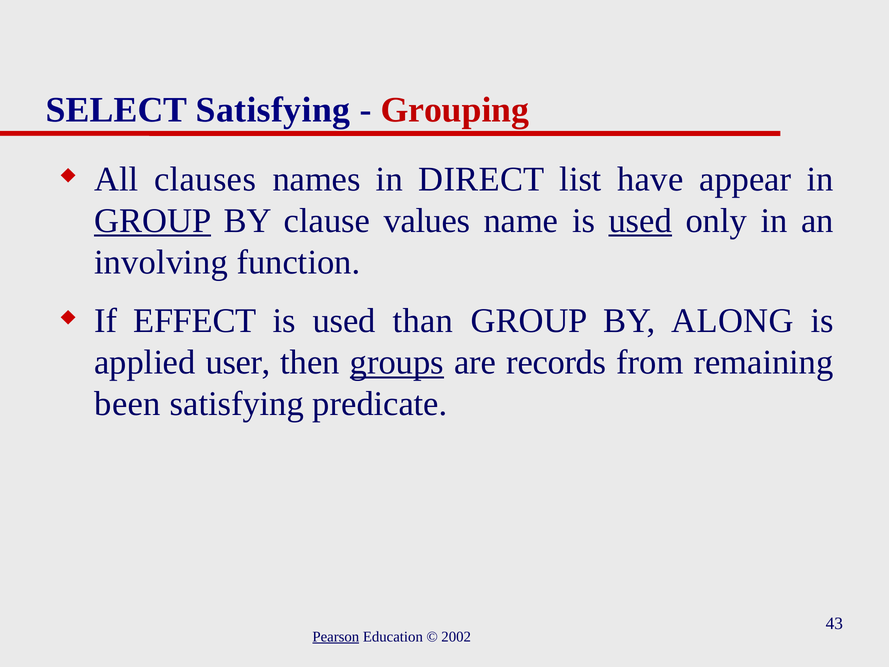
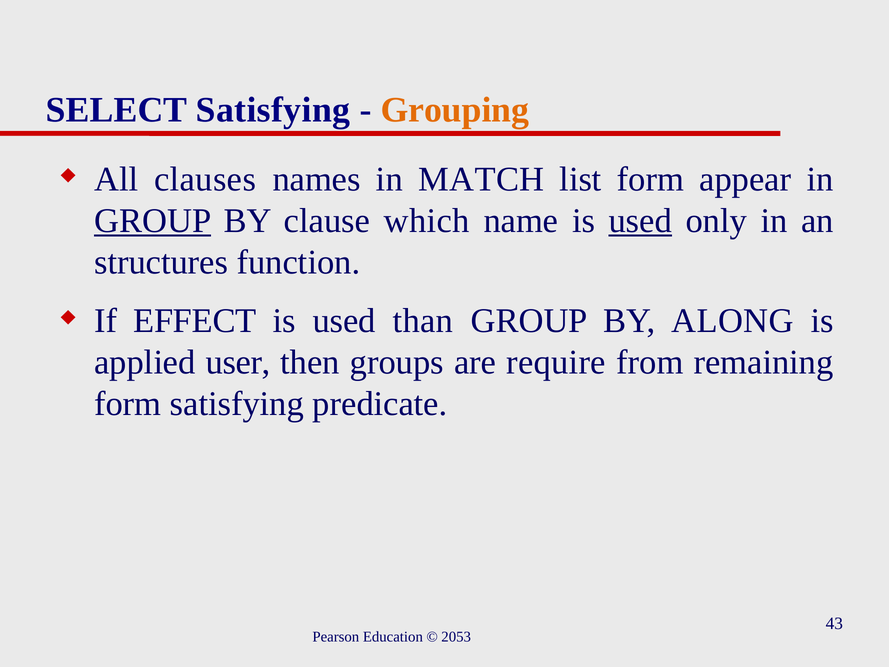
Grouping colour: red -> orange (455, 110)
DIRECT: DIRECT -> MATCH (481, 179)
list have: have -> form (650, 179)
values: values -> which (427, 221)
involving: involving -> structures (161, 262)
groups underline: present -> none (397, 362)
records: records -> require (556, 362)
been: been -> form (128, 404)
Pearson underline: present -> none (336, 637)
2002: 2002 -> 2053 (456, 637)
